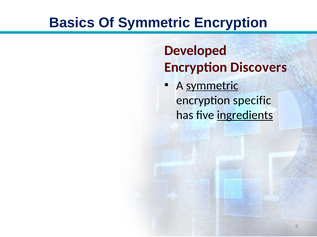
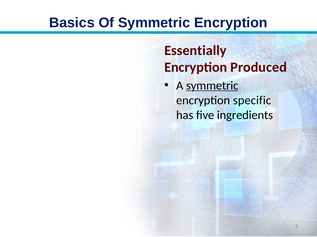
Developed: Developed -> Essentially (195, 51)
Discovers: Discovers -> Produced (259, 68)
ingredients underline: present -> none (245, 115)
